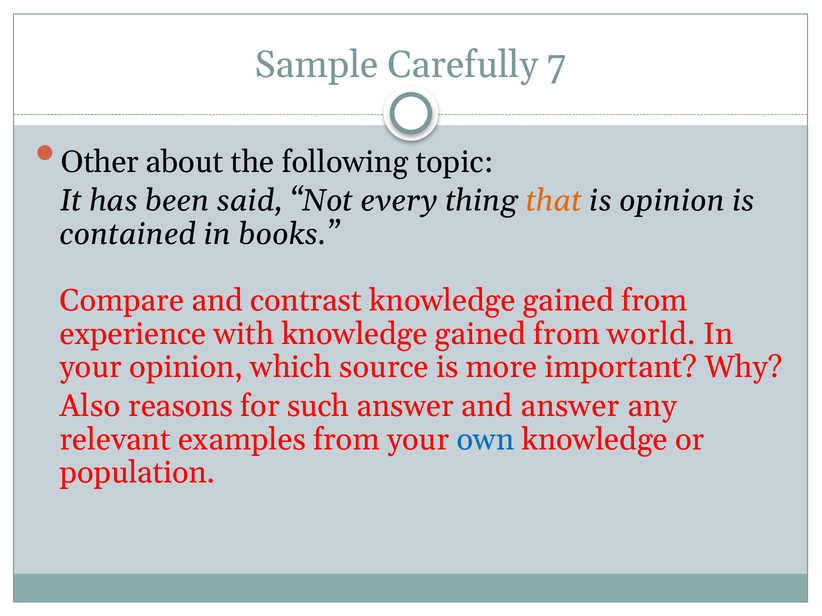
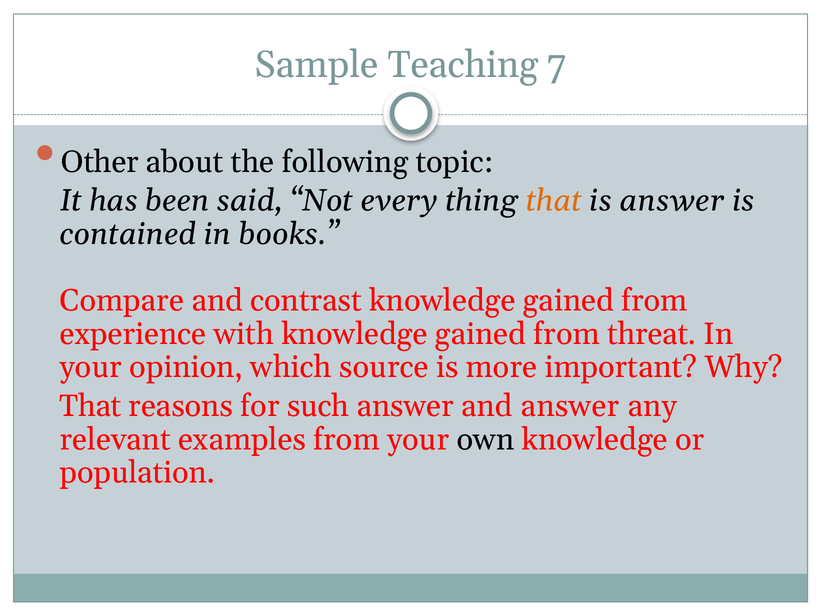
Carefully: Carefully -> Teaching (463, 65)
is opinion: opinion -> answer (672, 201)
world: world -> threat (652, 334)
Also: Also -> That (90, 406)
own colour: blue -> black (485, 440)
